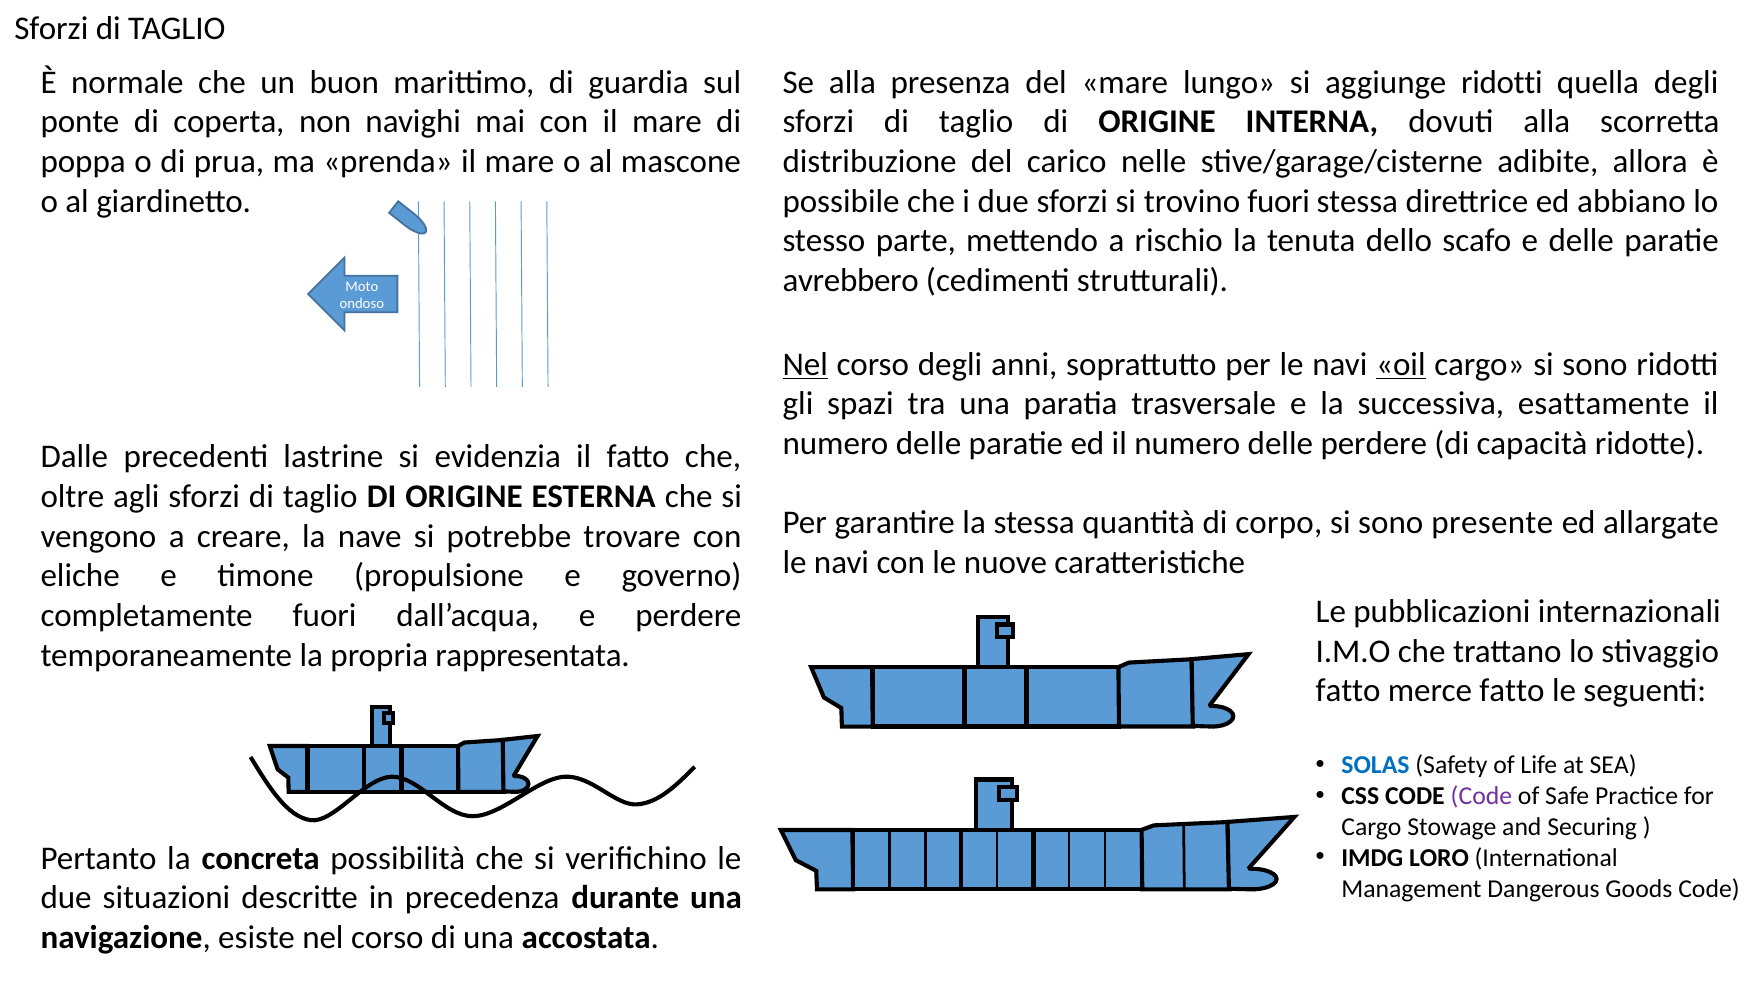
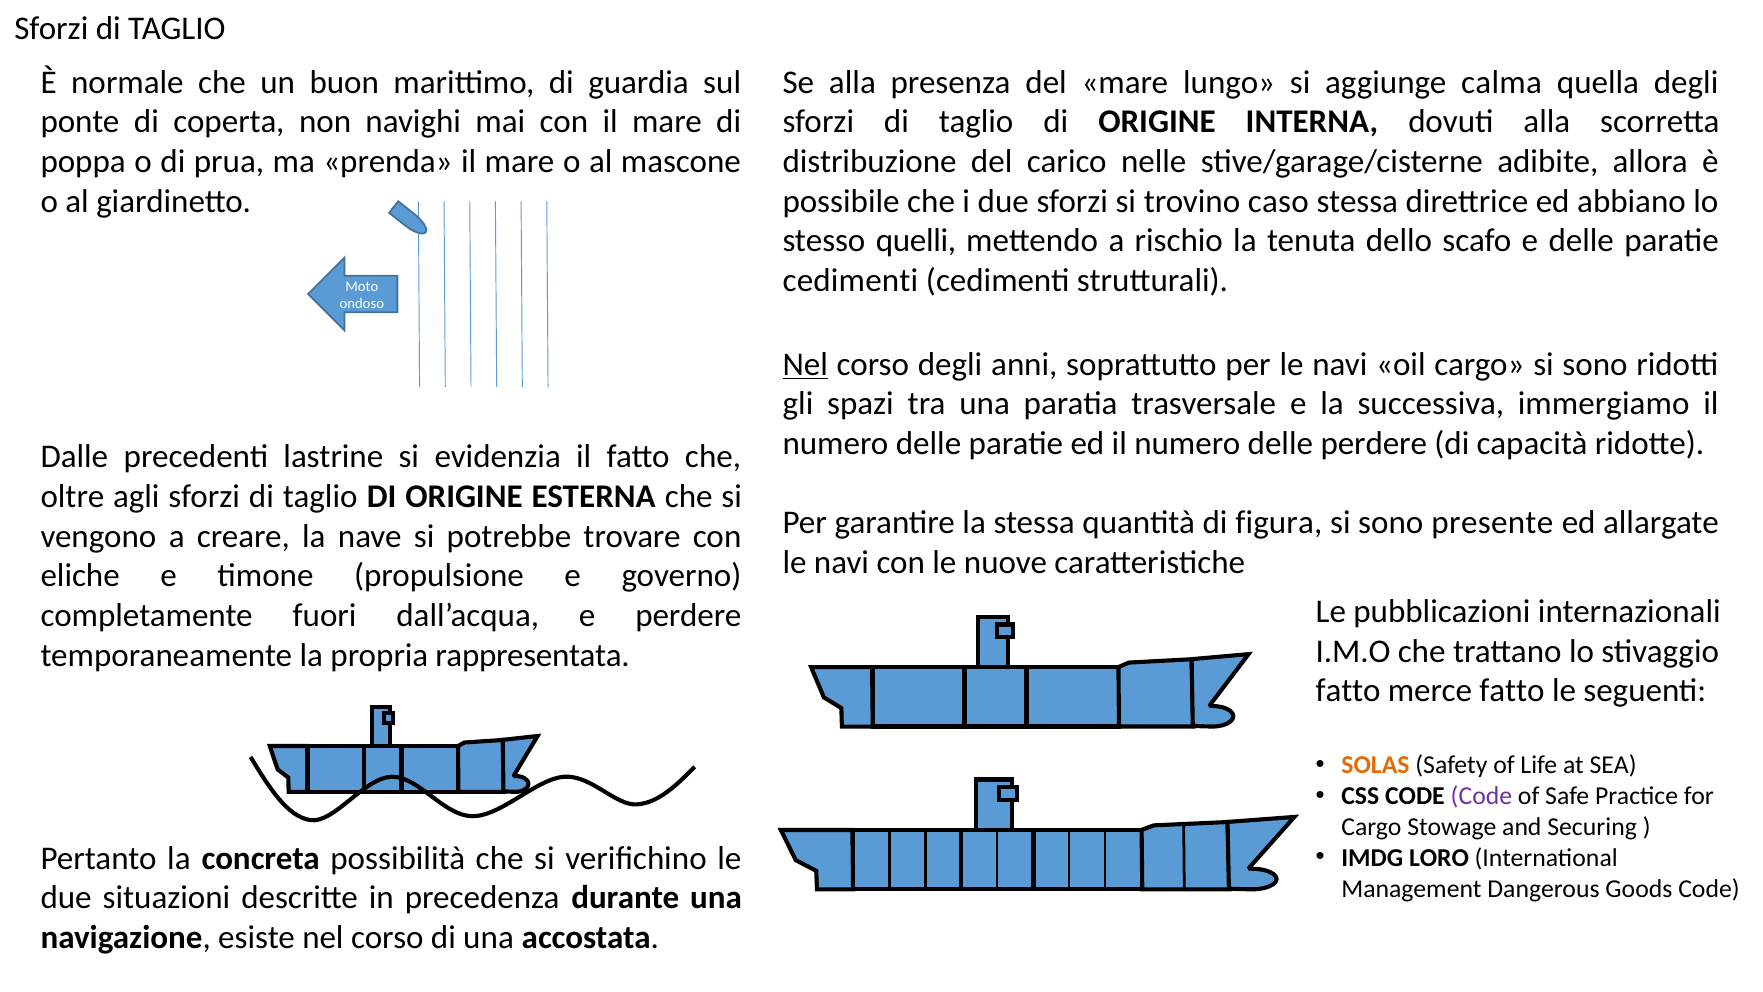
aggiunge ridotti: ridotti -> calma (1502, 82)
trovino fuori: fuori -> caso (1278, 201)
parte: parte -> quelli (916, 241)
avrebbero: avrebbero -> cedimenti (850, 280)
oil underline: present -> none (1401, 364)
esattamente: esattamente -> immergiamo (1604, 404)
corpo: corpo -> figura (1279, 523)
SOLAS colour: blue -> orange (1375, 765)
